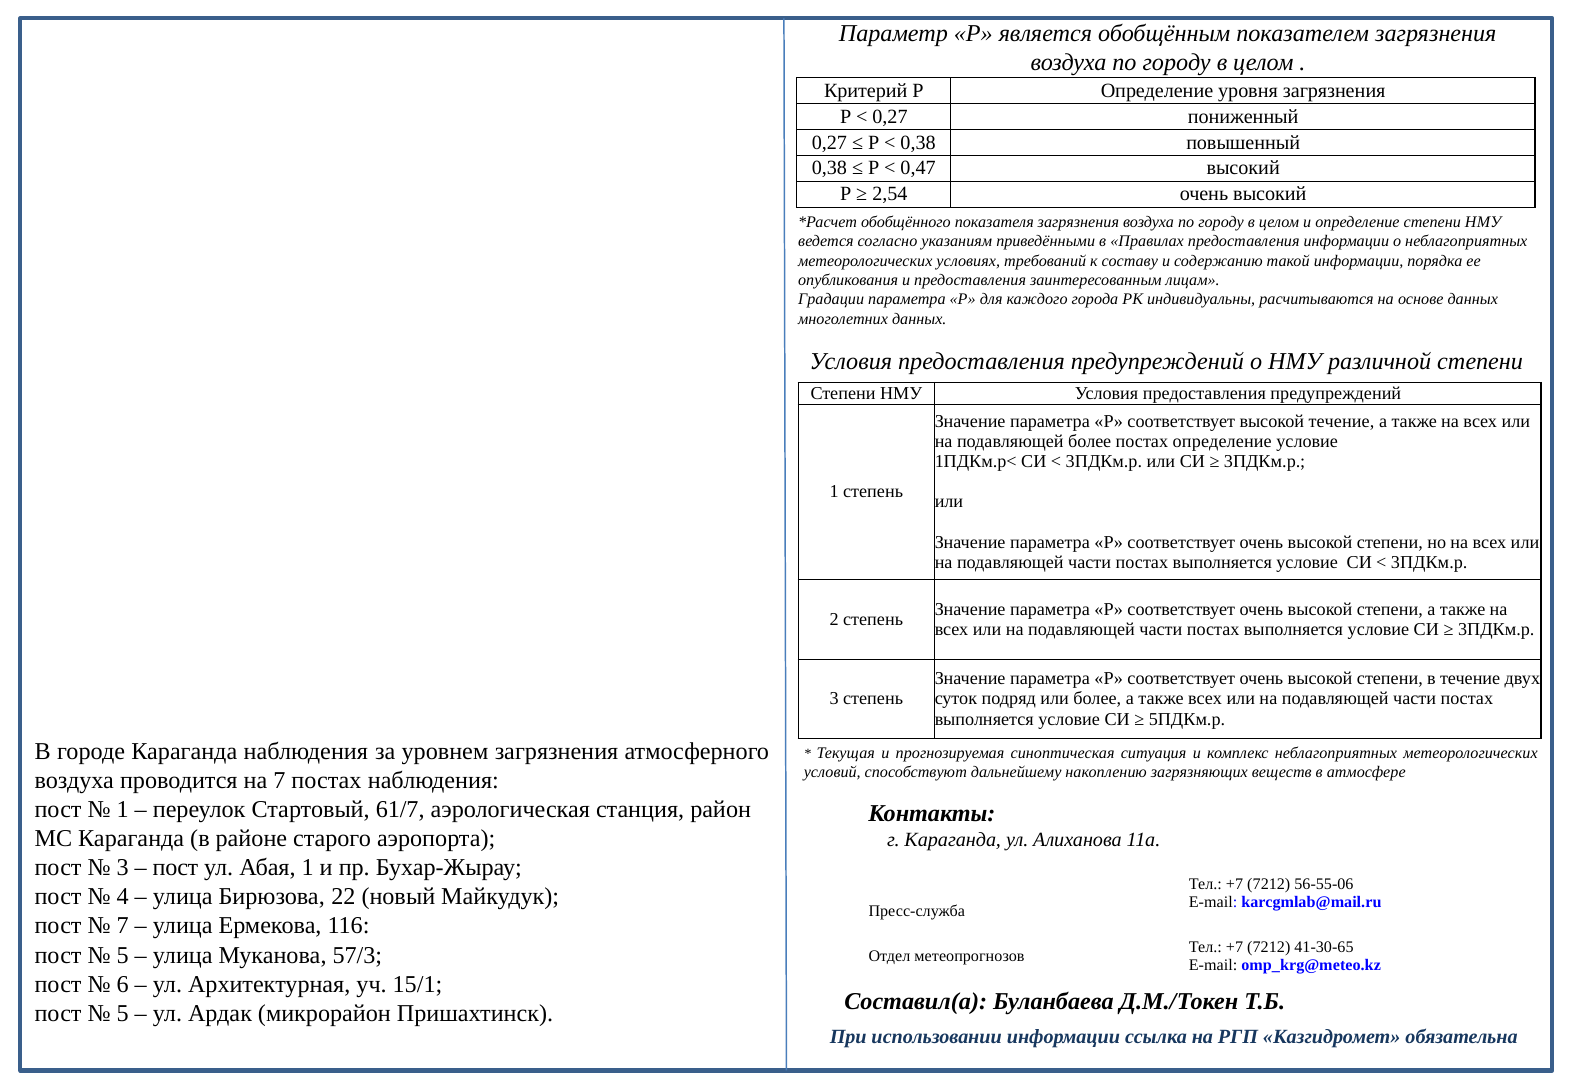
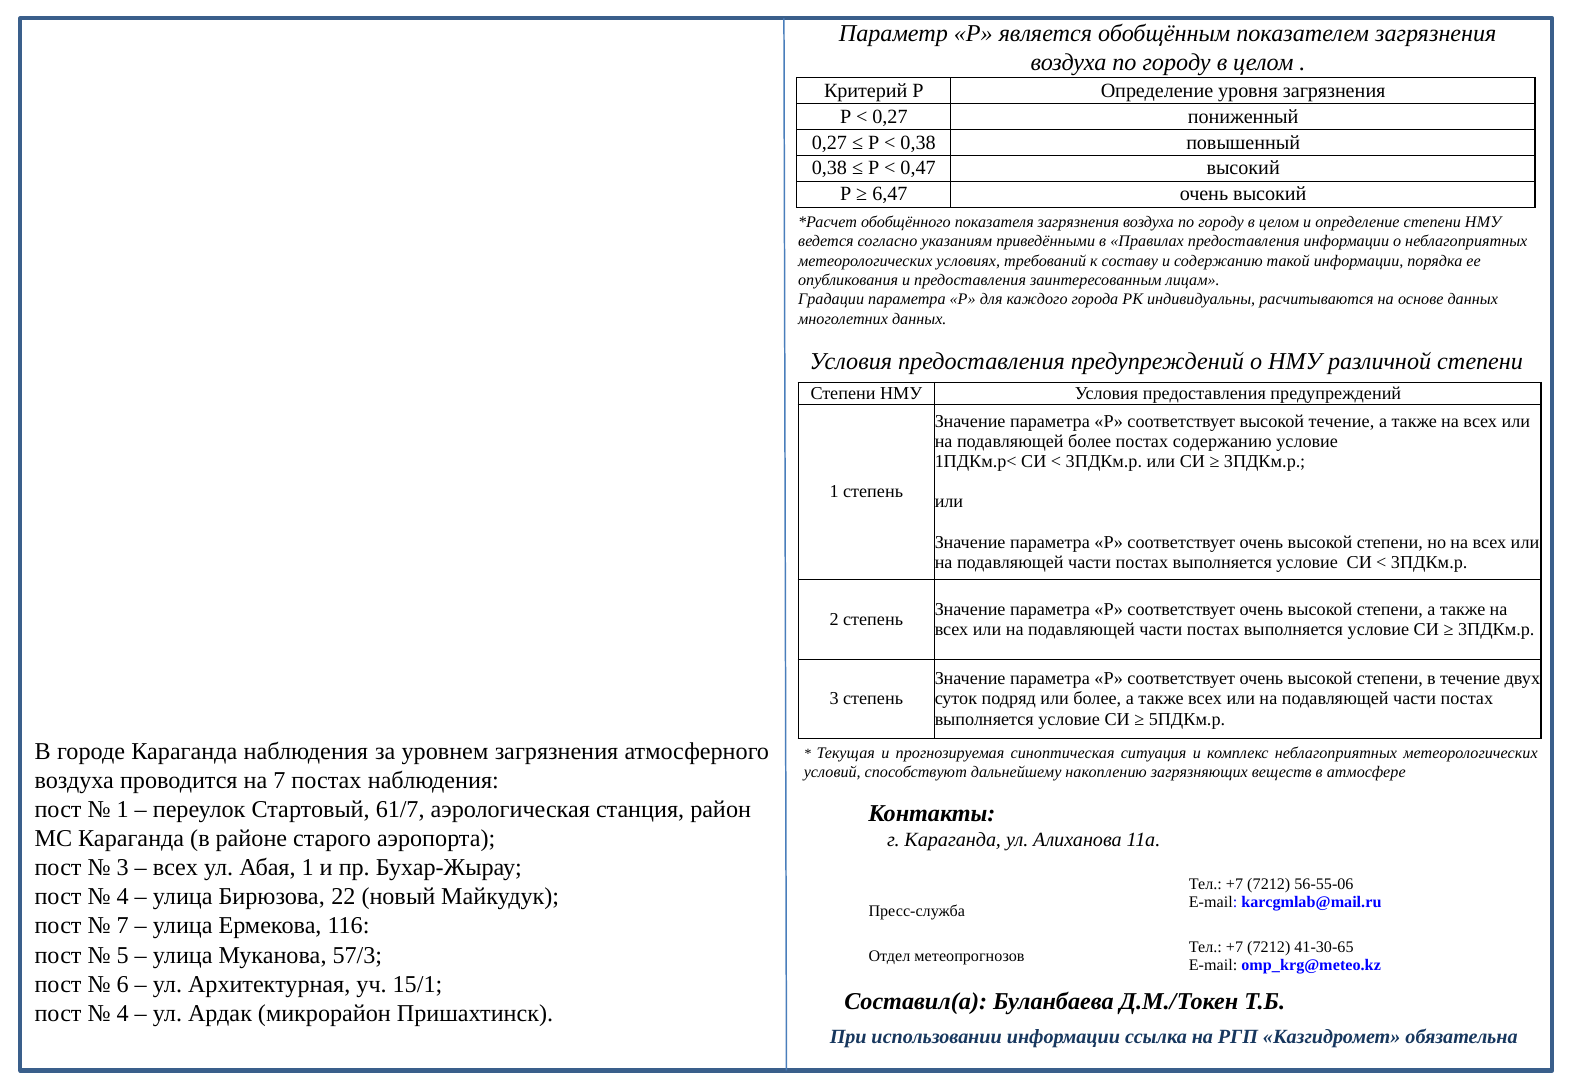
2,54: 2,54 -> 6,47 (890, 194)
постах определение: определение -> содержанию (1222, 441)
пост: пост -> всех (175, 868)
5: 5 -> 4 (123, 1013)
